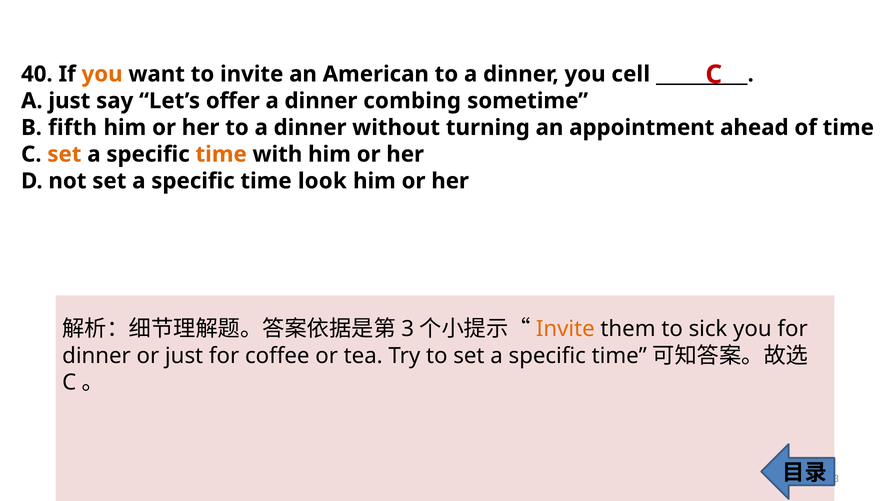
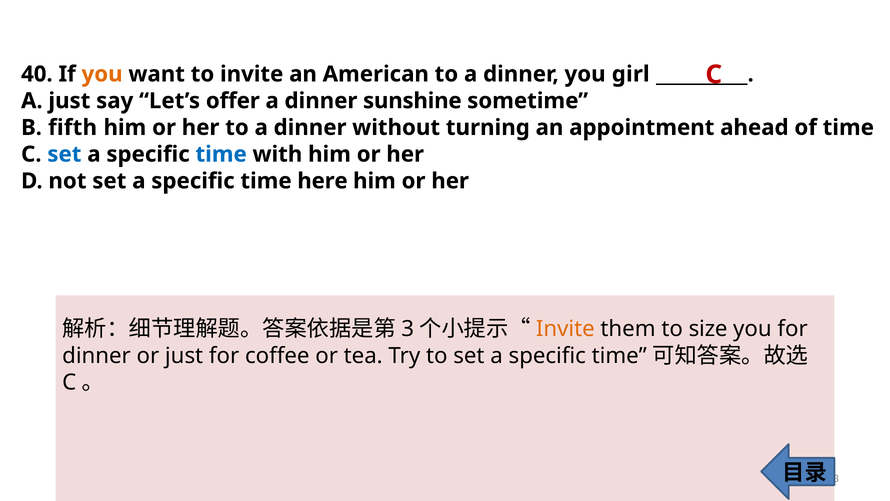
cell: cell -> girl (631, 74)
combing: combing -> sunshine (412, 101)
set colour: orange -> blue (64, 154)
time colour: orange -> blue (221, 154)
look: look -> here (322, 181)
sick: sick -> size (708, 329)
